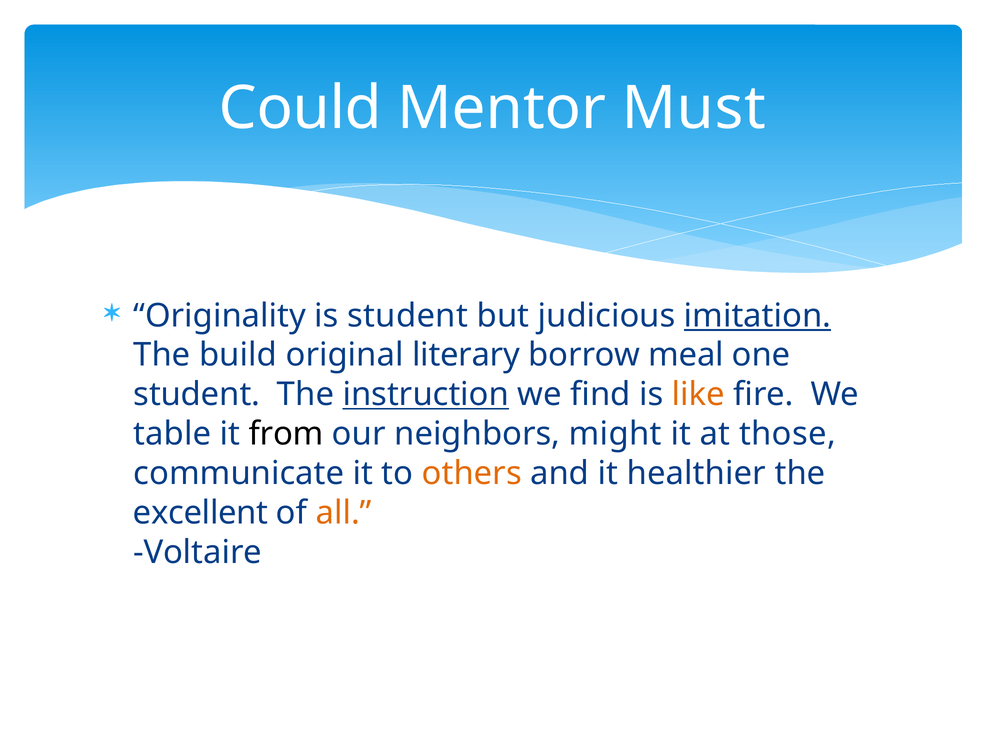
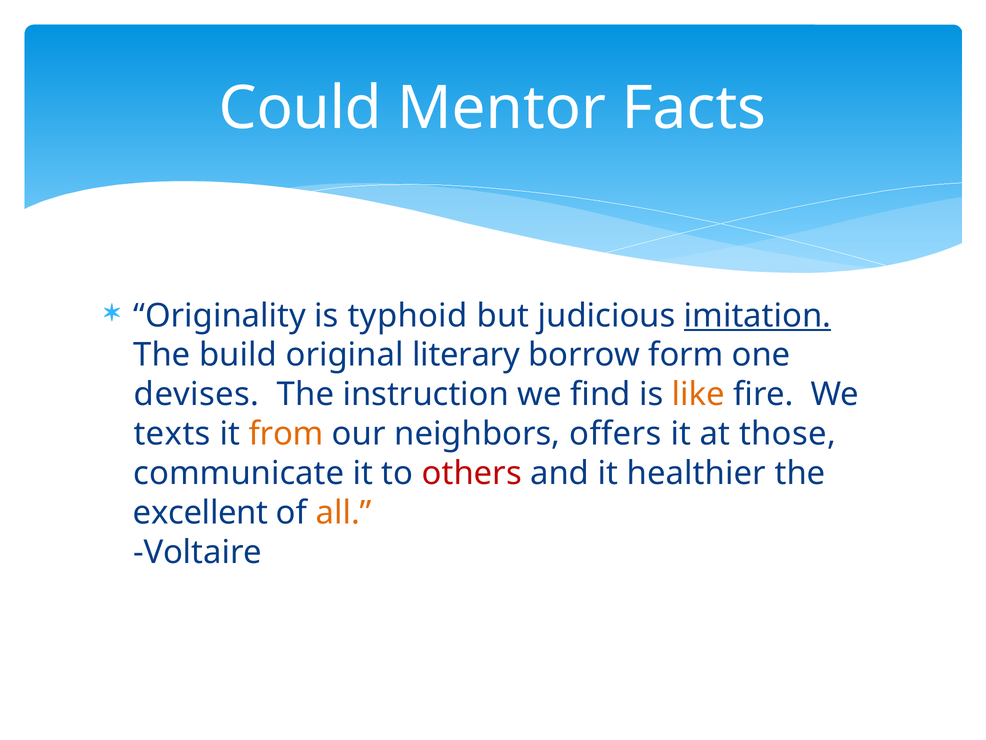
Must: Must -> Facts (694, 108)
is student: student -> typhoid (408, 315)
meal: meal -> form (686, 355)
student: student -> devises (197, 394)
instruction underline: present -> none (426, 394)
table: table -> texts (172, 434)
from colour: black -> orange (286, 434)
might: might -> offers (615, 434)
others colour: orange -> red (472, 473)
